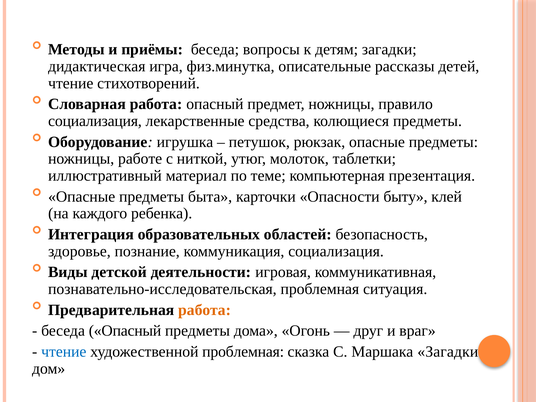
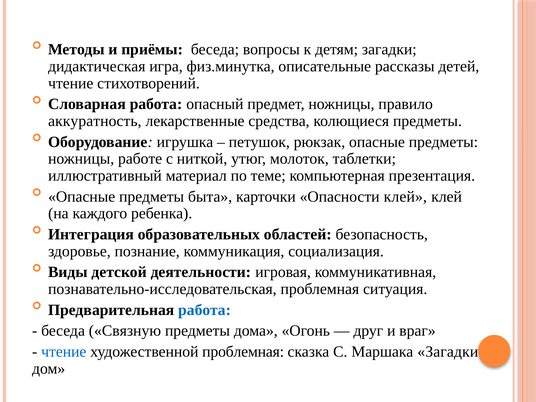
социализация: социализация -> аккуратность (95, 121)
Опасности быту: быту -> клей (405, 197)
работа colour: orange -> blue (205, 310)
беседа Опасный: Опасный -> Связную (125, 331)
